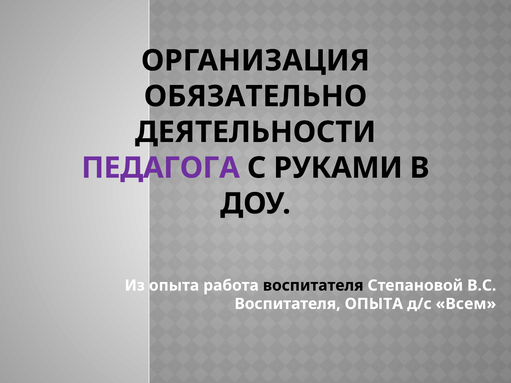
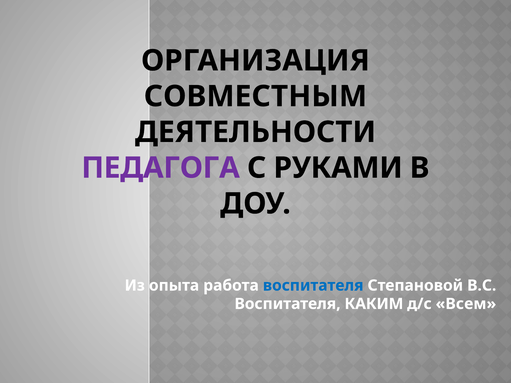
ОБЯЗАТЕЛЬНО: ОБЯЗАТЕЛЬНО -> СОВМЕСТНЫМ (255, 96)
воспитателя colour: black -> blue (313, 286)
Воспитателя ОПЫТА: ОПЫТА -> КАКИМ (374, 304)
